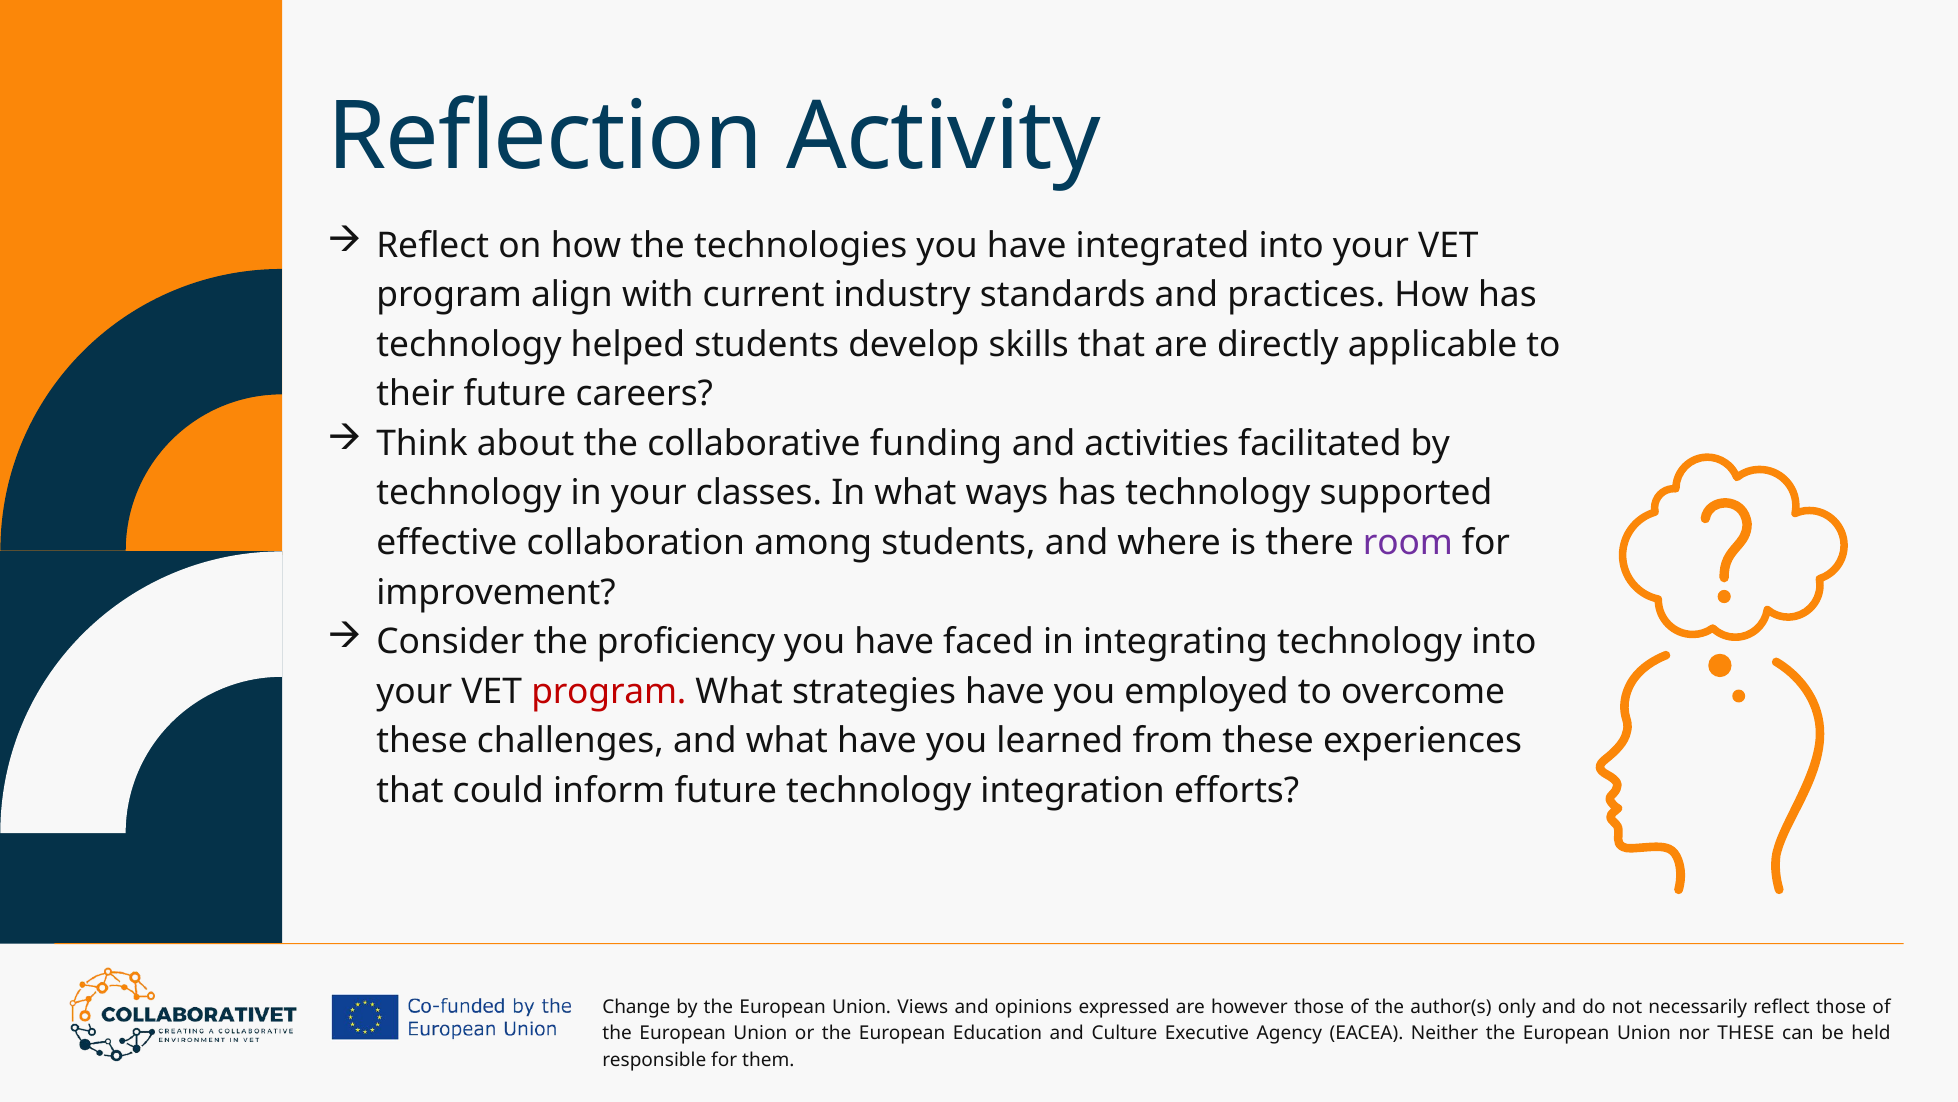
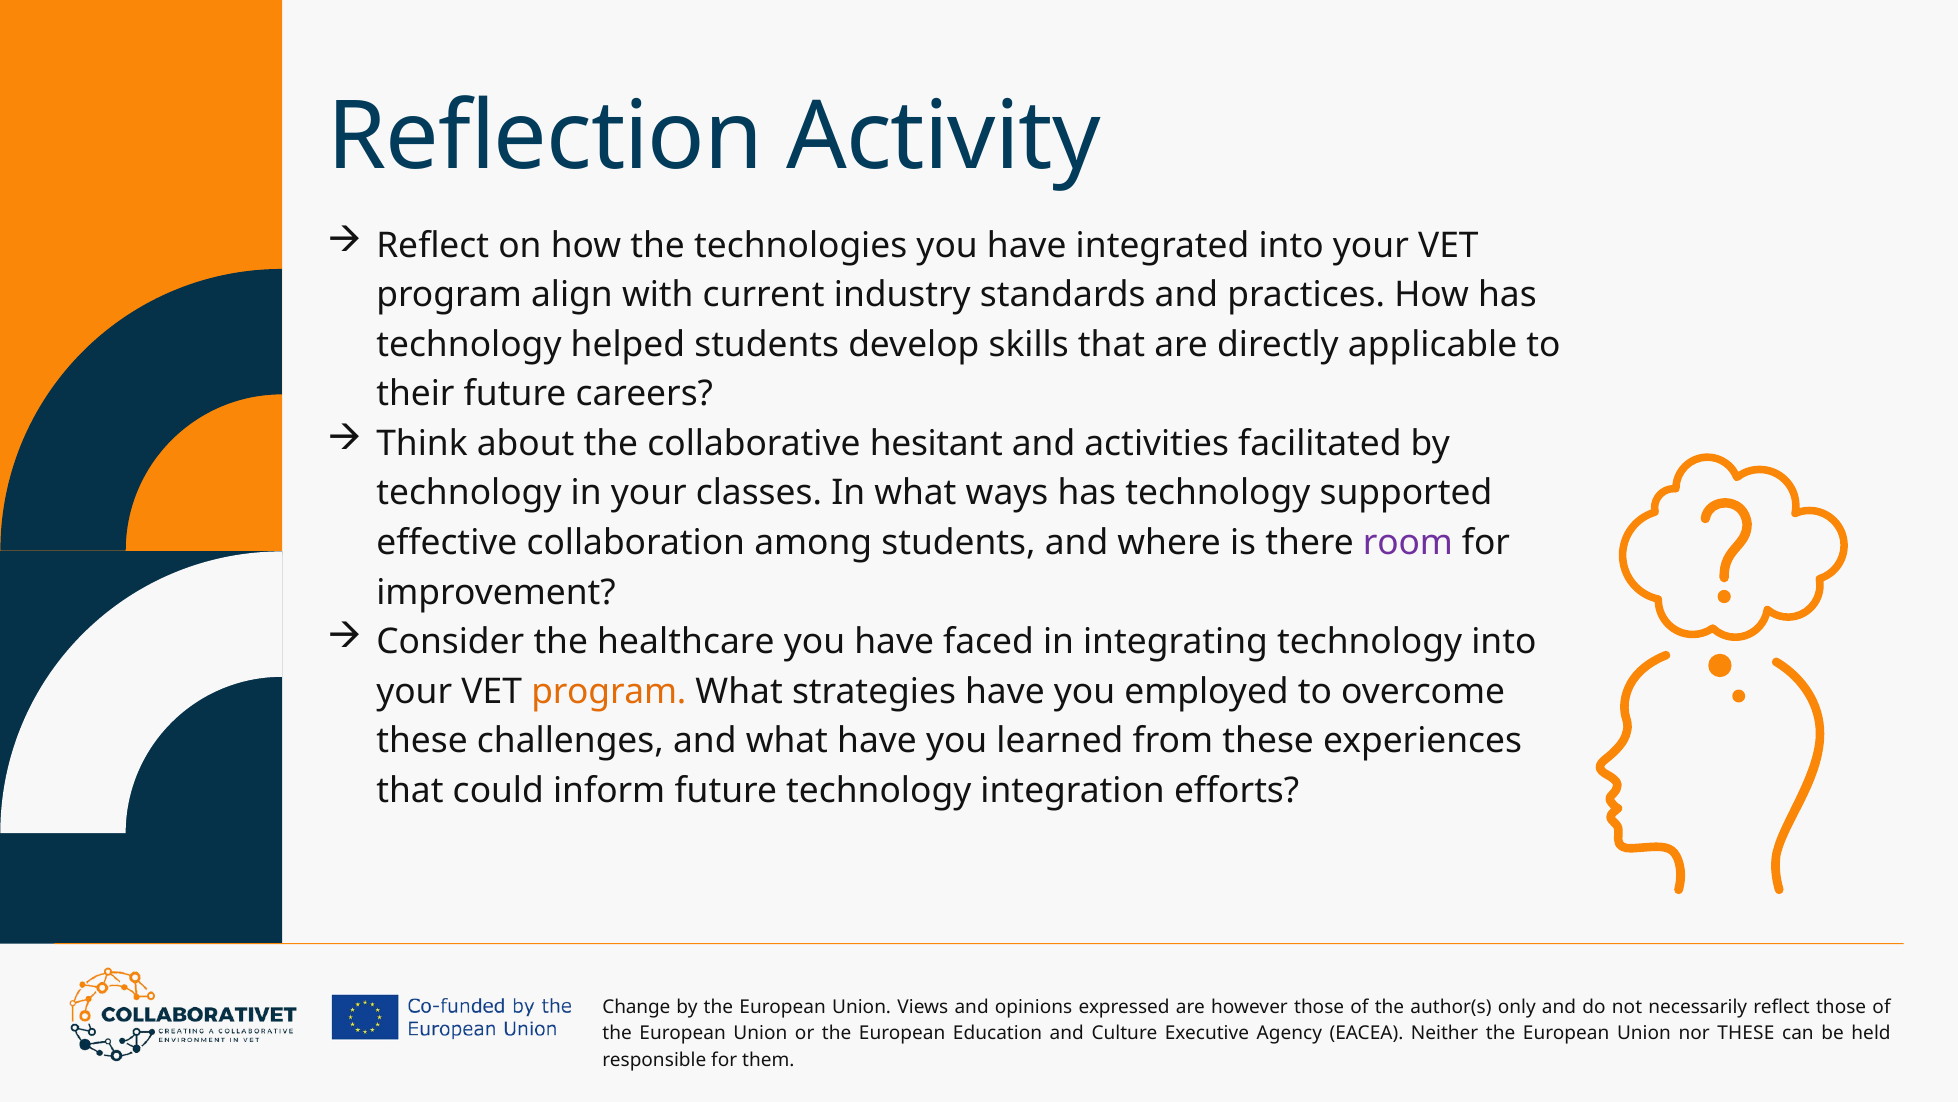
funding: funding -> hesitant (936, 444)
proficiency: proficiency -> healthcare (686, 641)
program colour: red -> orange (609, 691)
